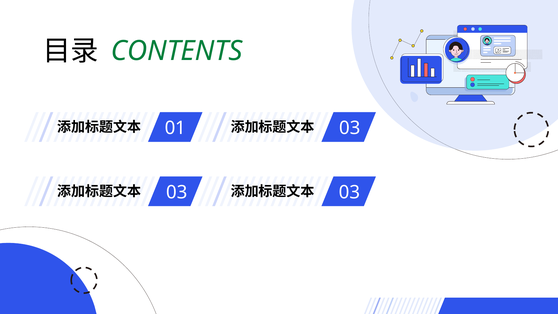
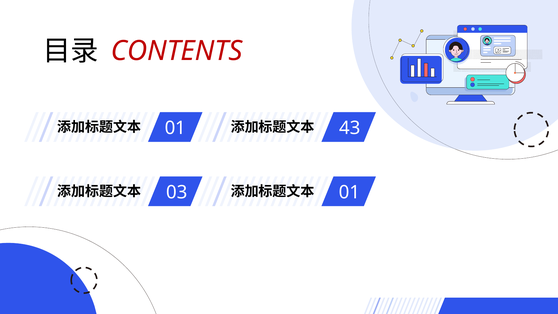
CONTENTS colour: green -> red (177, 51)
03: 03 -> 43 (350, 128)
03: 03 -> 01 (349, 192)
